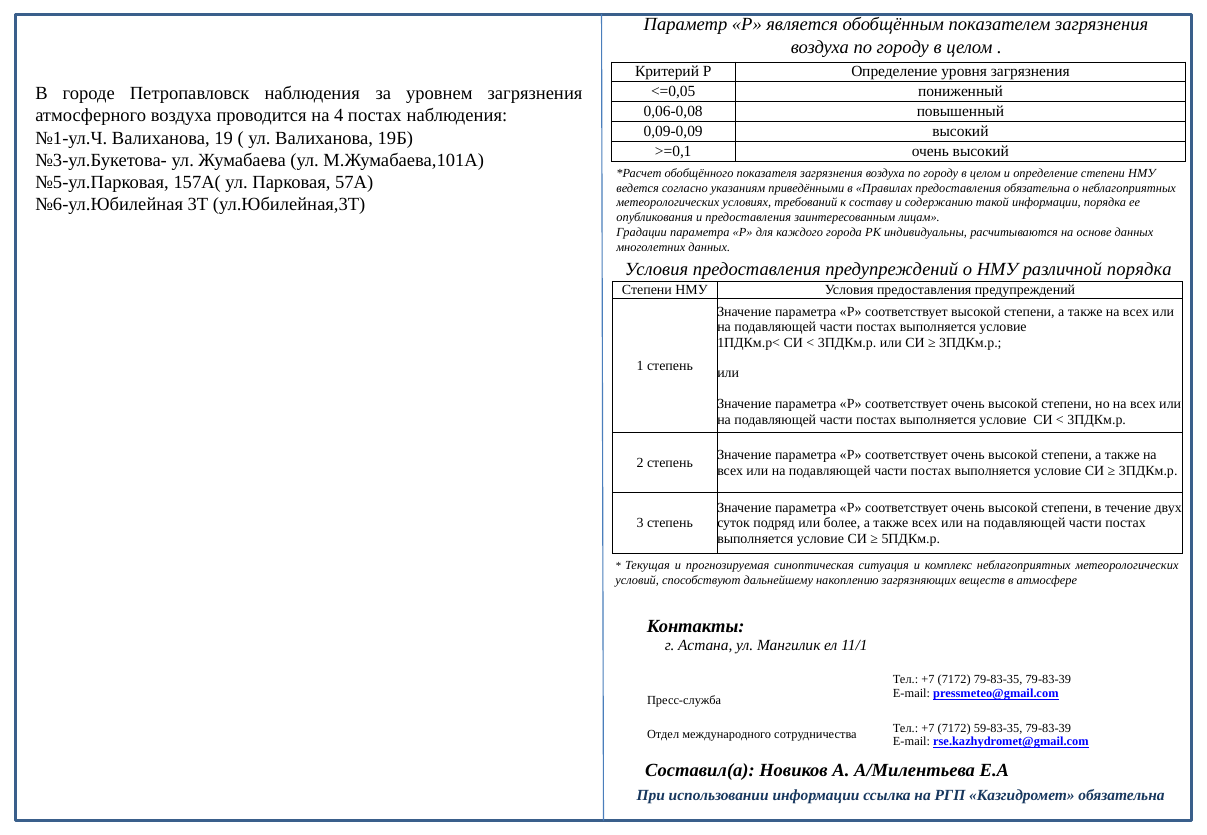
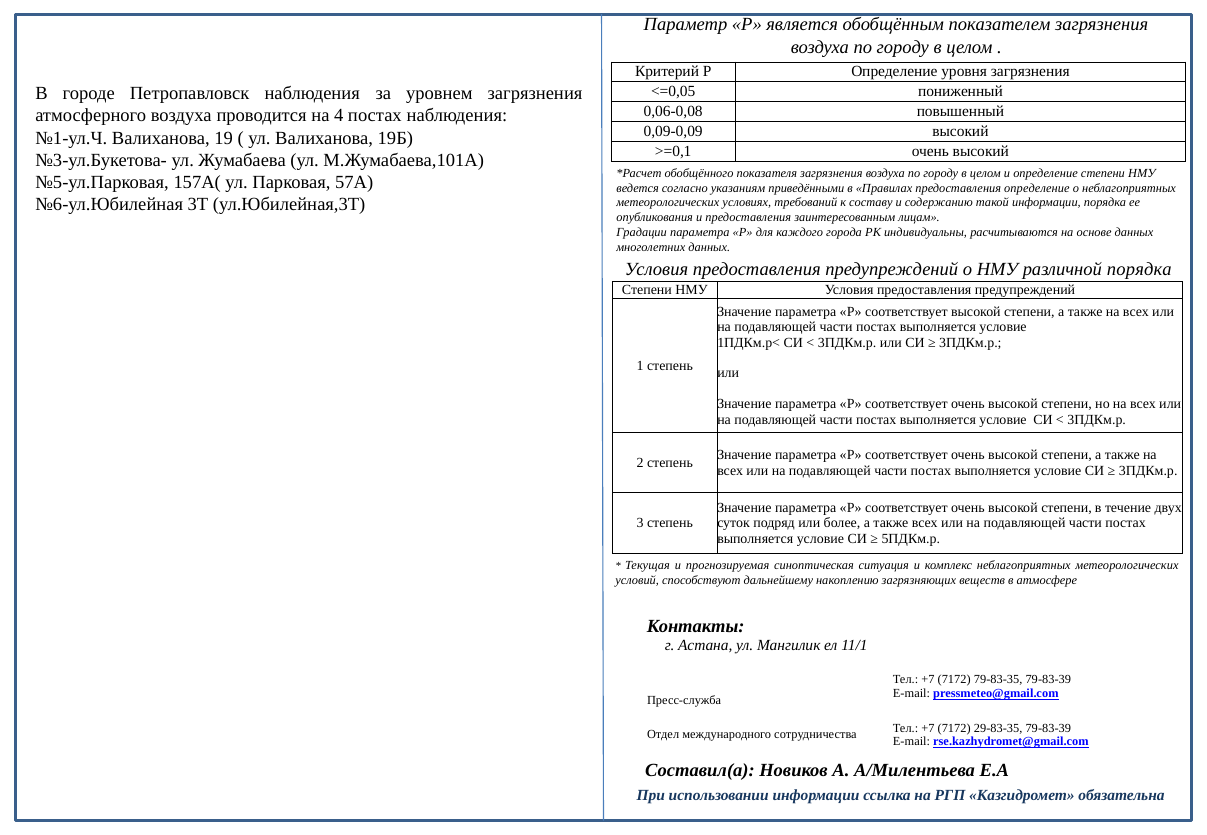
предоставления обязательна: обязательна -> определение (1037, 188)
59-83-35: 59-83-35 -> 29-83-35 (998, 729)
